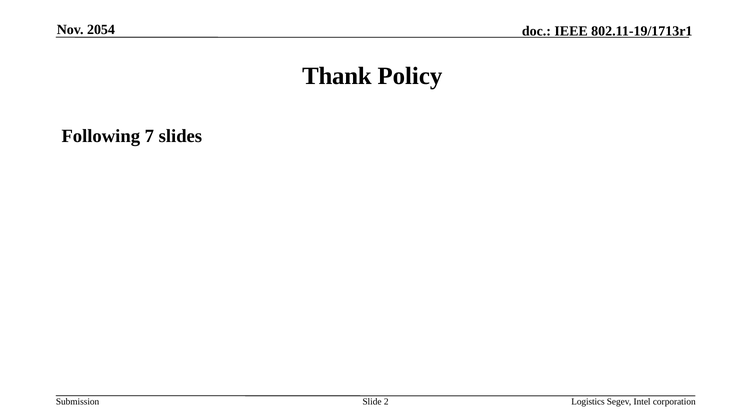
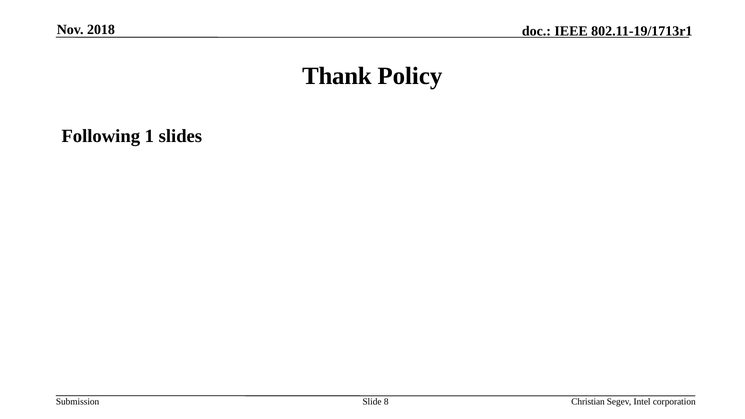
2054: 2054 -> 2018 (101, 30)
7: 7 -> 1 (149, 136)
2: 2 -> 8 (386, 402)
Logistics: Logistics -> Christian (588, 402)
